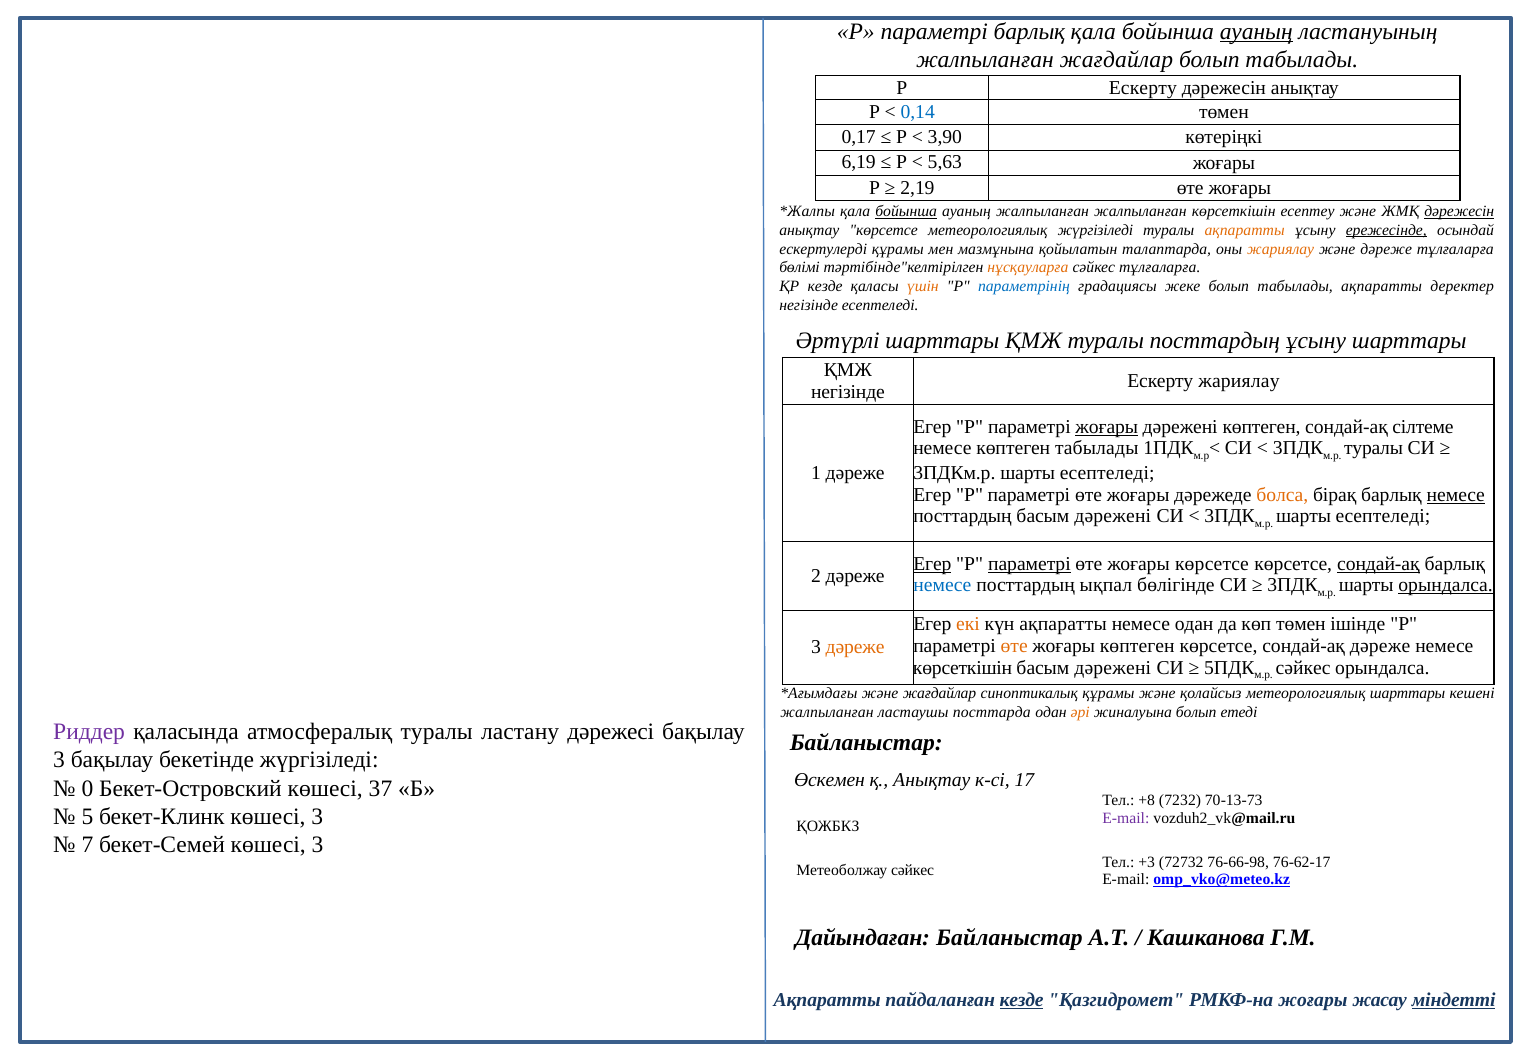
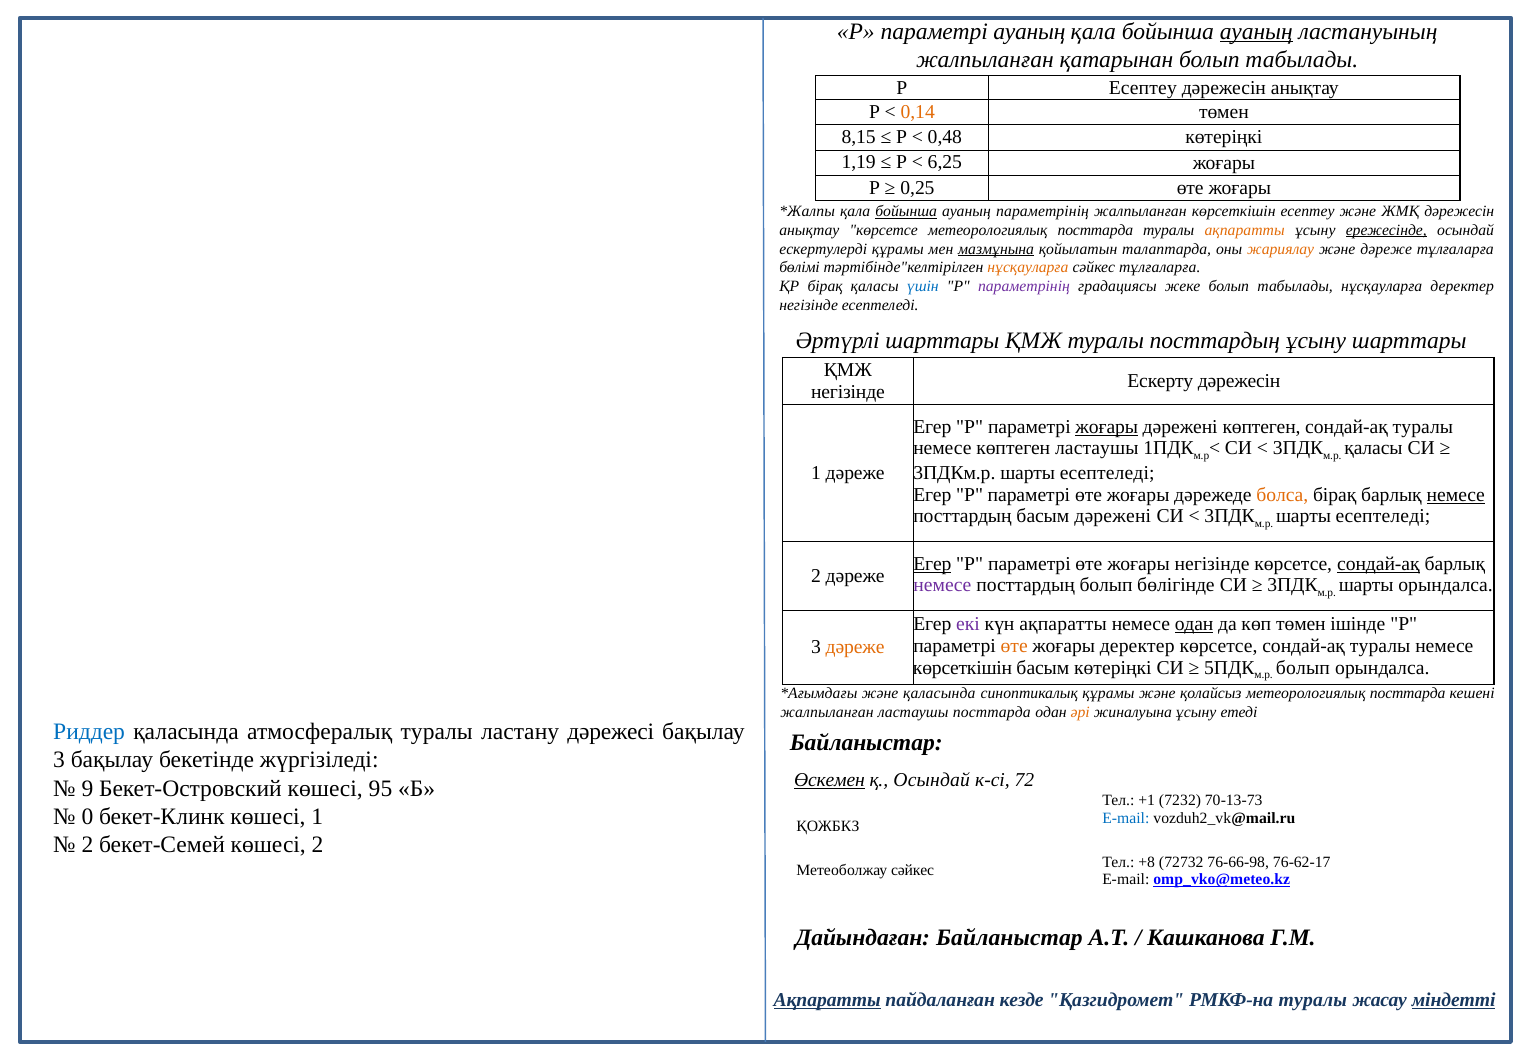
параметрі барлық: барлық -> ауаның (1029, 32)
жалпыланған жағдайлар: жағдайлар -> қатарынан (1117, 60)
Р Ескерту: Ескерту -> Есептеу (1143, 88)
0,14 colour: blue -> orange (918, 112)
0,17: 0,17 -> 8,15 (859, 137)
3,90: 3,90 -> 0,48 (945, 137)
6,19: 6,19 -> 1,19 (859, 162)
5,63: 5,63 -> 6,25 (945, 162)
2,19: 2,19 -> 0,25 (917, 188)
ауаның жалпыланған: жалпыланған -> параметрінің (1043, 211)
дәрежесін underline: present -> none (1459, 211)
жүргізіледі: жүргізіледі -> посттарда (1095, 230)
мазмұнына underline: none -> present (996, 249)
ҚР кезде: кезде -> бірақ (825, 287)
үшін colour: orange -> blue (923, 287)
параметрінің colour: blue -> purple (1024, 287)
табылады ақпаратты: ақпаратты -> нұсқауларға (1382, 287)
Ескерту жариялау: жариялау -> дәрежесін (1239, 381)
сілтеме: сілтеме -> туралы (1423, 427)
көптеген табылады: табылады -> ластаушы (1097, 448)
туралы: туралы -> қаласы (1373, 448)
параметрі underline: present -> none (1029, 564)
жоғары көрсетсе: көрсетсе -> негізінде (1212, 564)
немесе colour: blue -> purple (942, 585)
посттардың ықпал: ықпал -> болып (1106, 585)
орындалса underline: present -> none (1446, 585)
екі colour: orange -> purple (968, 624)
одан underline: none -> present (1194, 624)
жоғары көптеген: көптеген -> деректер (1137, 646)
көрсетсе сондай-ақ дәреже: дәреже -> туралы (1380, 646)
дәрежені: дәрежені -> көтеріңкі (1113, 668)
сәйкес: сәйкес -> болып (1303, 668)
және жағдайлар: жағдайлар -> қаласында (939, 694)
қолайсыз метеорологиялық шарттары: шарттары -> посттарда (1408, 694)
жиналуына болып: болып -> ұсыну (1196, 712)
Риддер colour: purple -> blue (89, 732)
Өскемен underline: none -> present (829, 780)
қ Анықтау: Анықтау -> Осындай (932, 780)
17: 17 -> 72 (1024, 780)
0: 0 -> 9 (87, 788)
37: 37 -> 95 (381, 788)
+8: +8 -> +1 (1147, 801)
5: 5 -> 0 (87, 816)
бекет-Клинк көшесі 3: 3 -> 1 (317, 816)
E-mail colour: purple -> blue (1126, 818)
7: 7 -> 2 (87, 845)
бекет-Семей көшесі 3: 3 -> 2 (318, 845)
+3: +3 -> +8 (1147, 862)
Ақпаратты underline: none -> present (827, 1000)
кезде underline: present -> none (1022, 1000)
РМКФ-на жоғары: жоғары -> туралы (1313, 1000)
